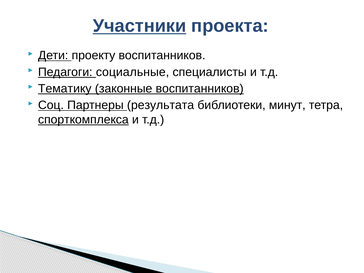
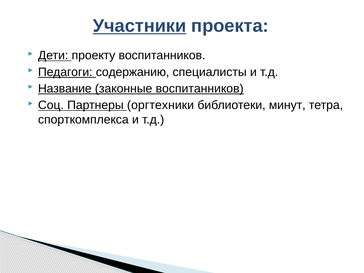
социальные: социальные -> содержанию (133, 72)
Тематику: Тематику -> Название (65, 89)
результата: результата -> оргтехники (160, 105)
спорткомплекса underline: present -> none (83, 120)
